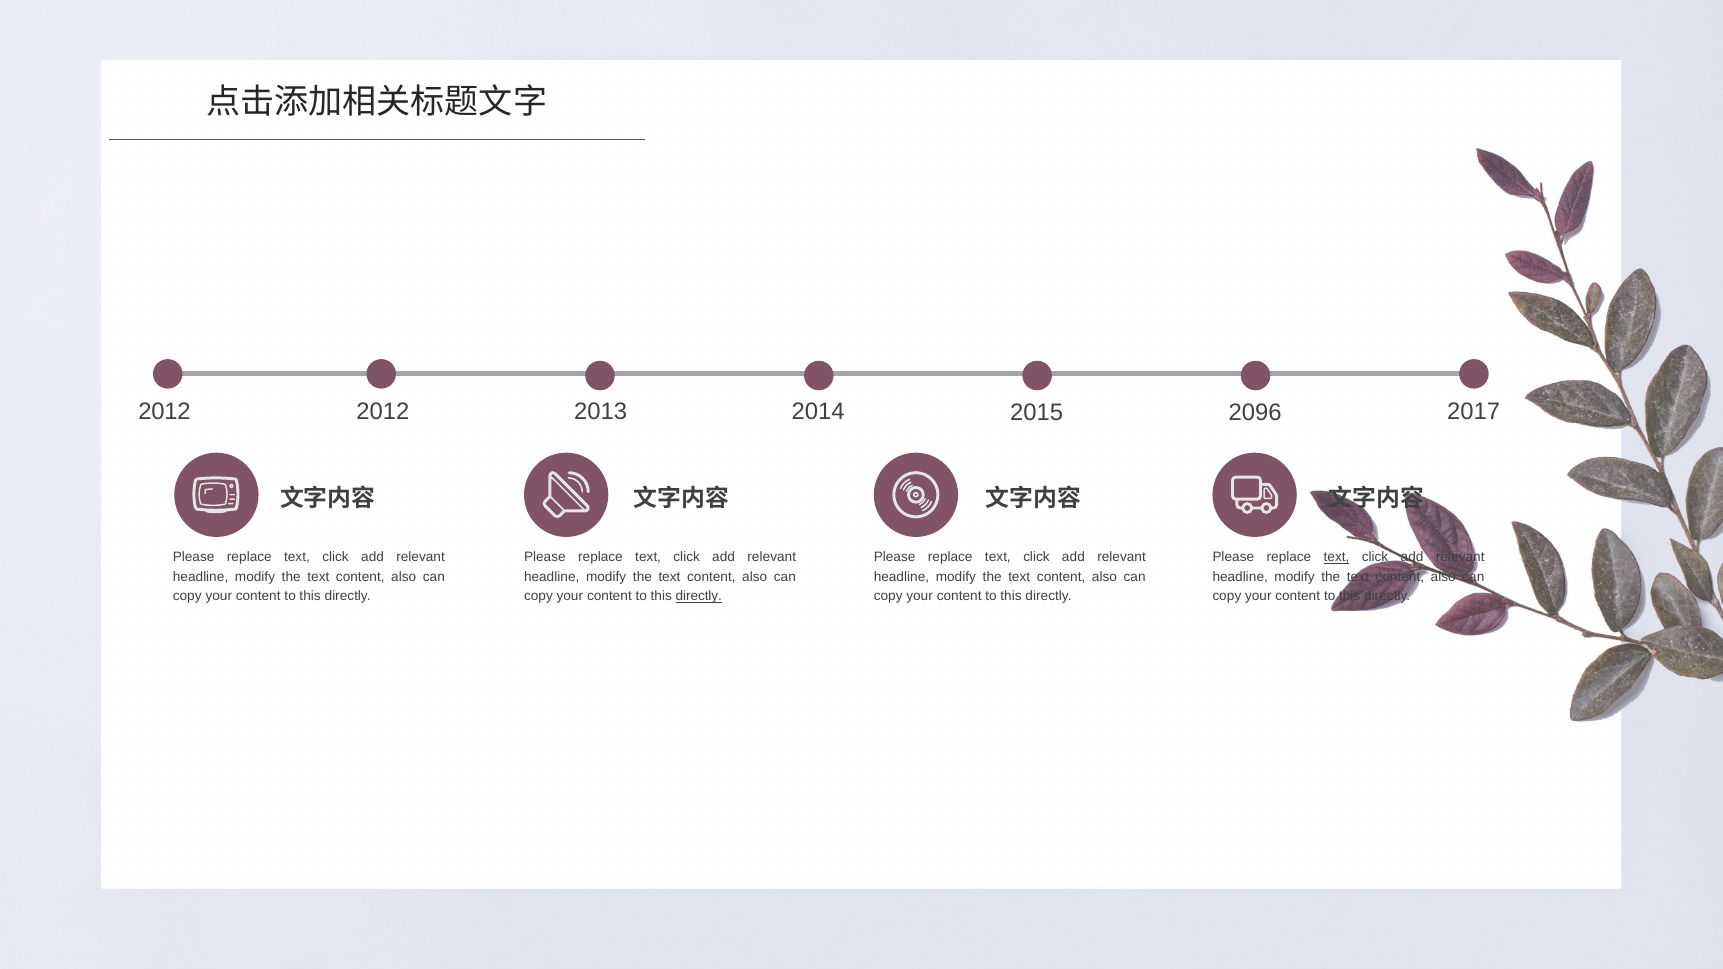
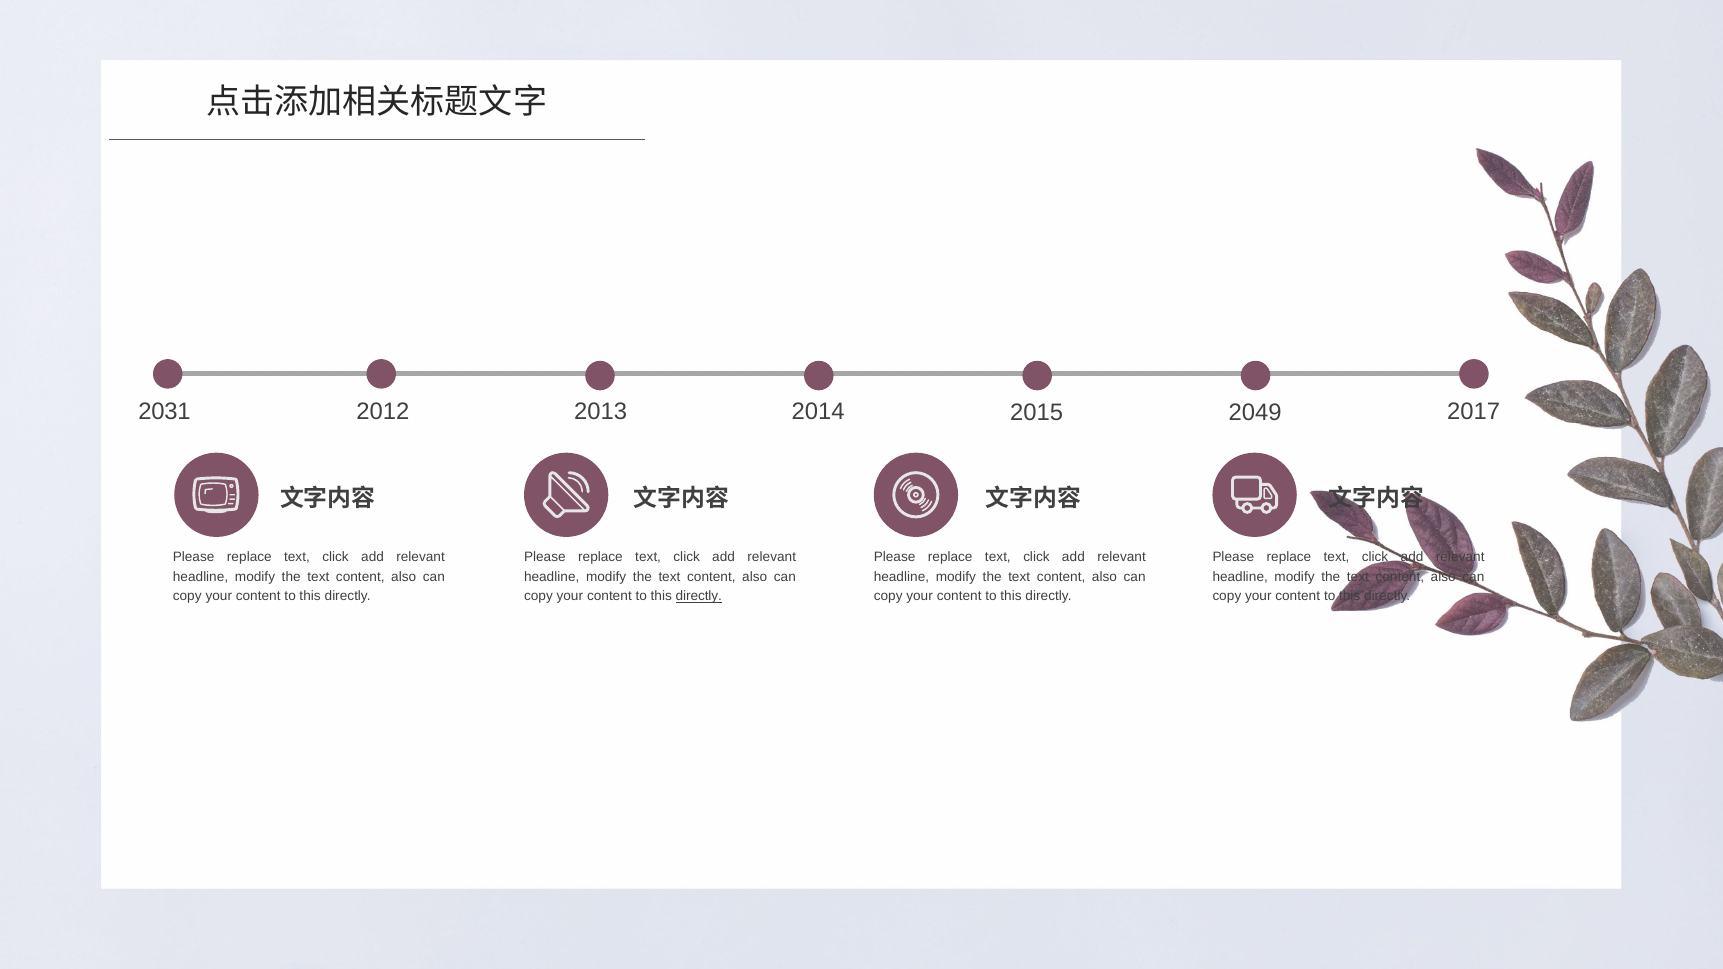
2012: 2012 -> 2031 (165, 412)
2096: 2096 -> 2049 (1255, 412)
text underline: present -> none (1337, 557)
